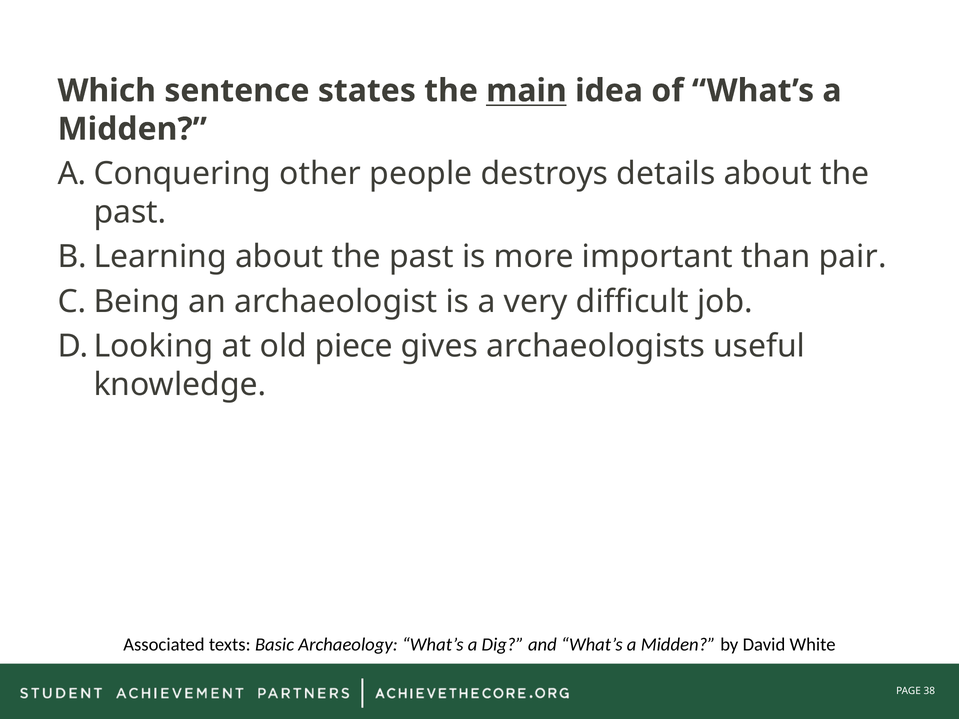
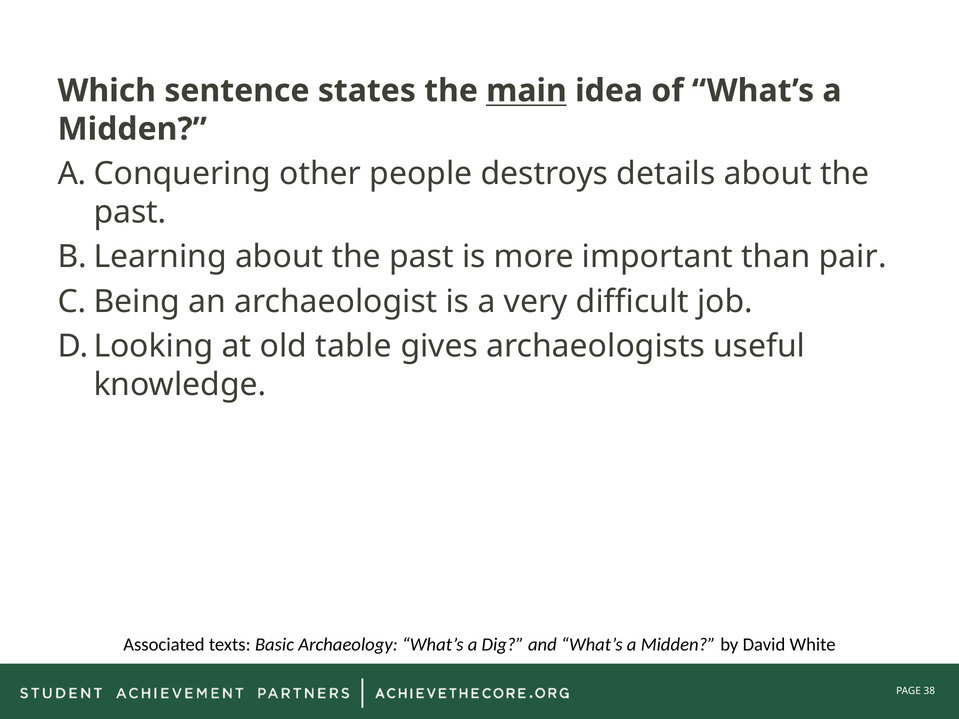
piece: piece -> table (354, 346)
